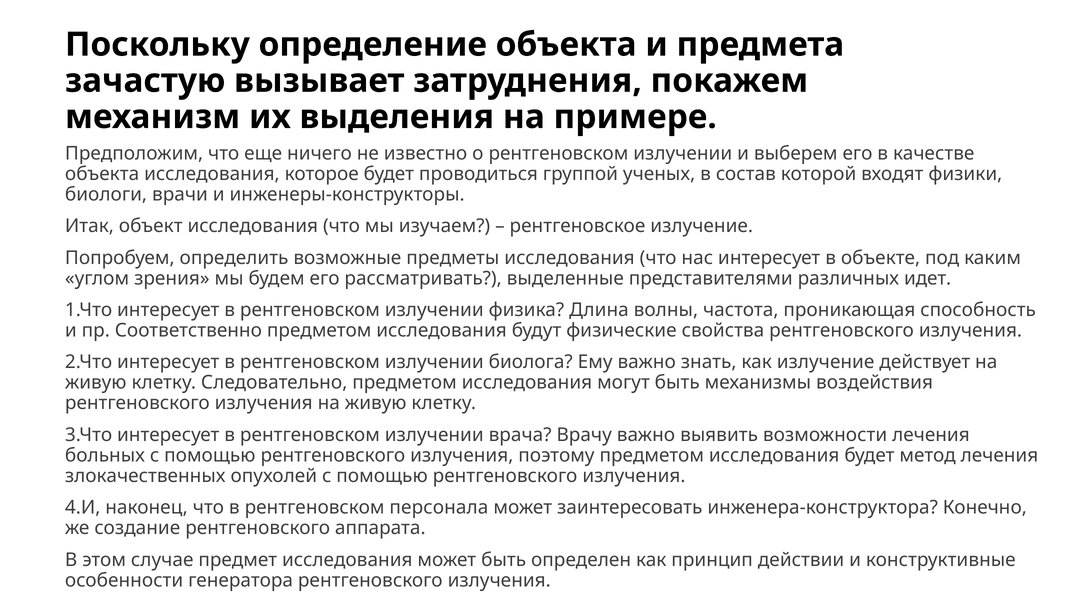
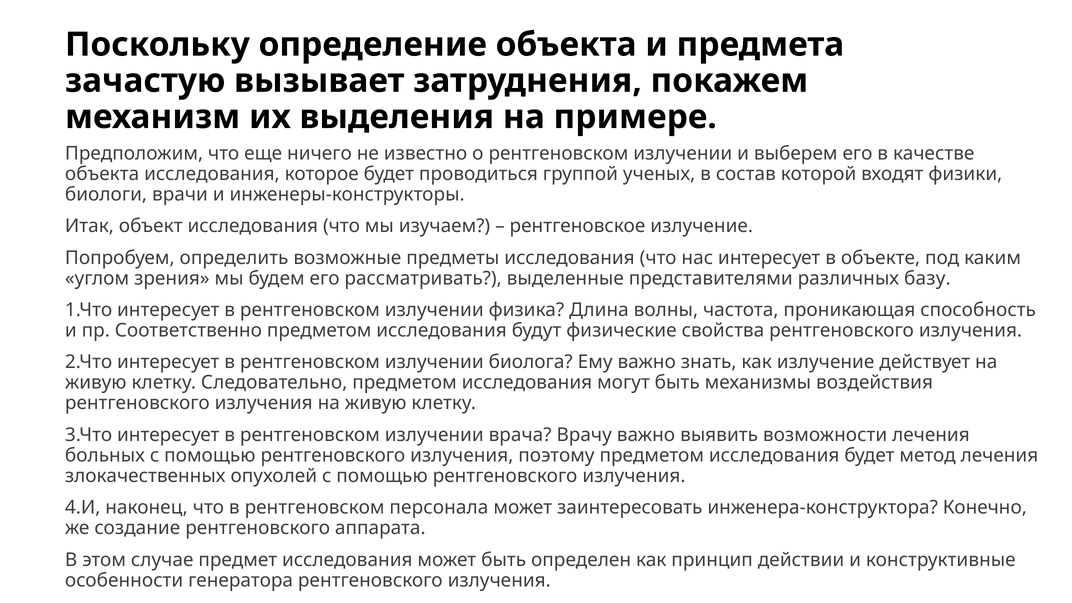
идет: идет -> базу (927, 278)
